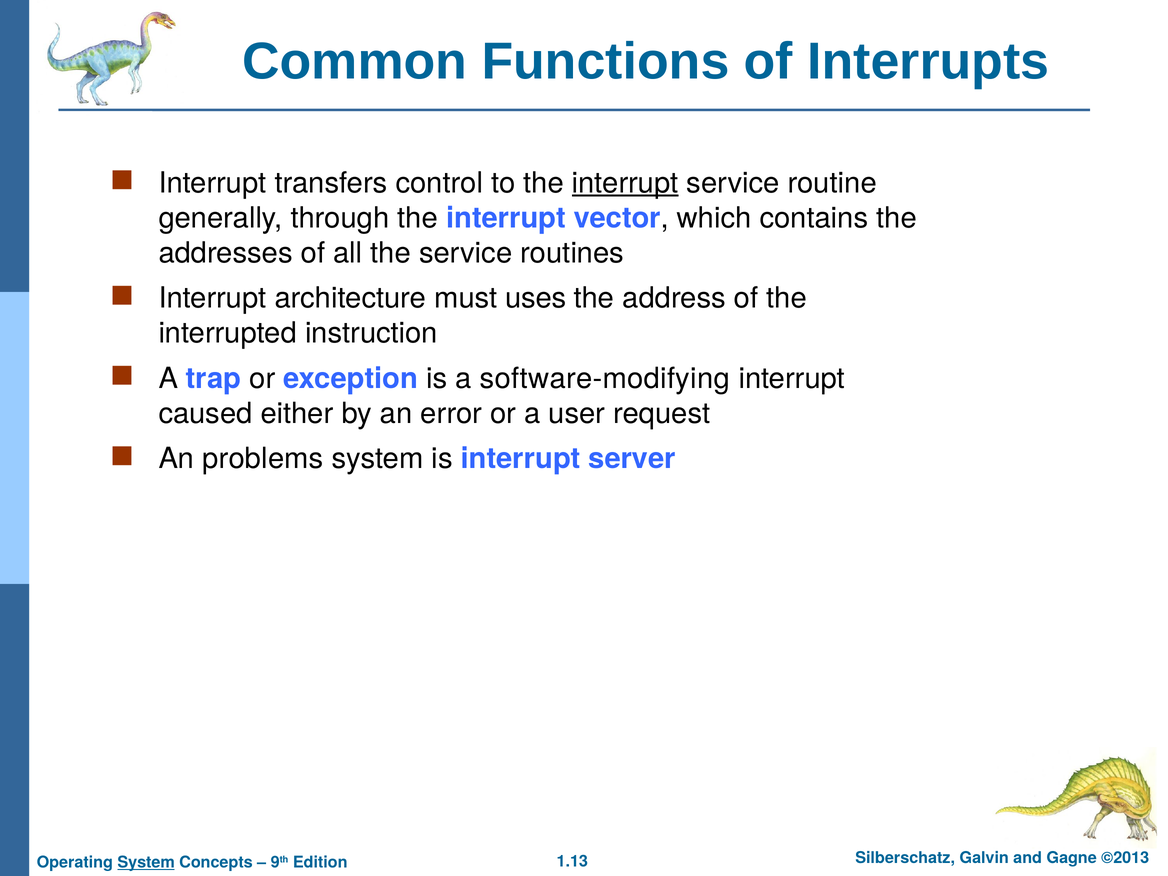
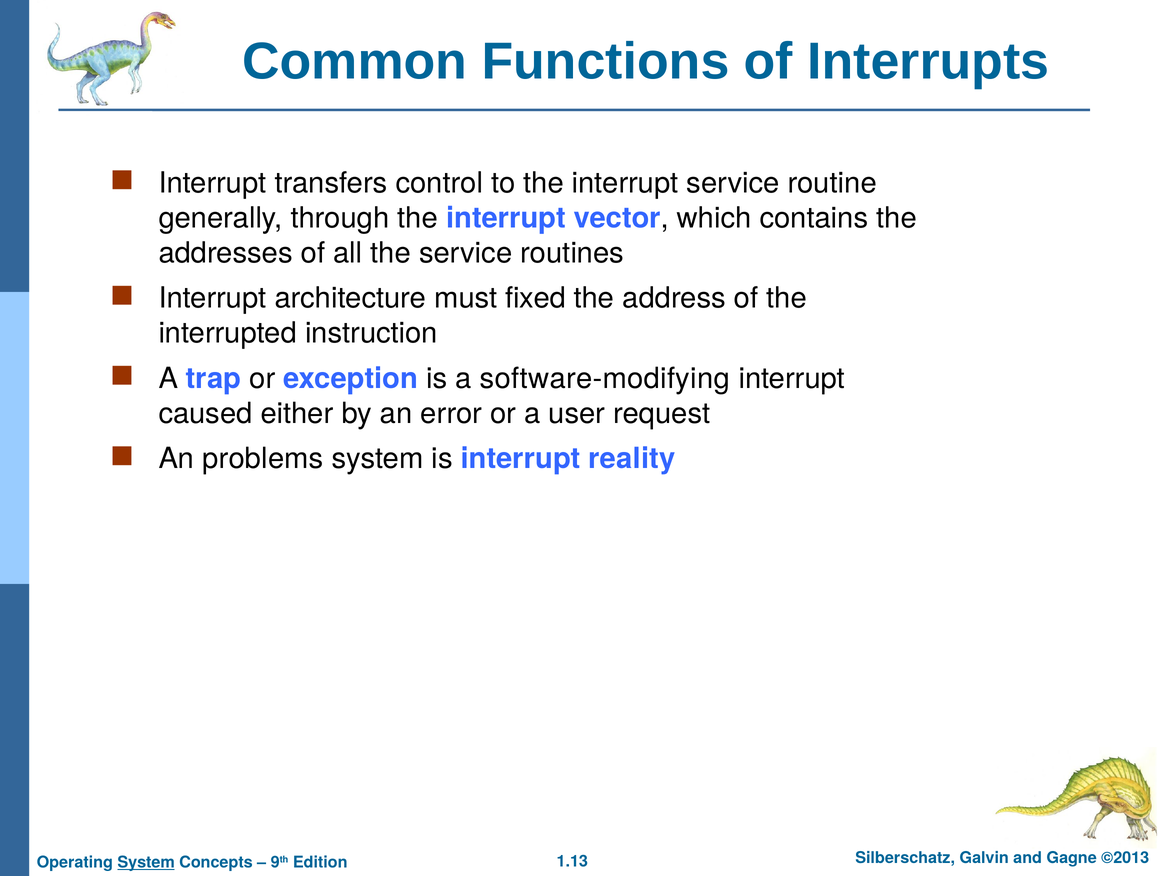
interrupt underline: present -> none (625, 183)
uses: uses -> fixed (536, 298)
server: server -> reality (632, 459)
